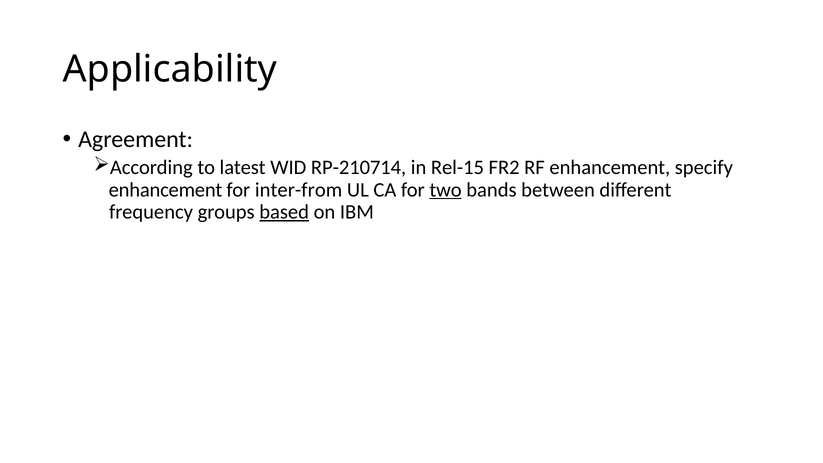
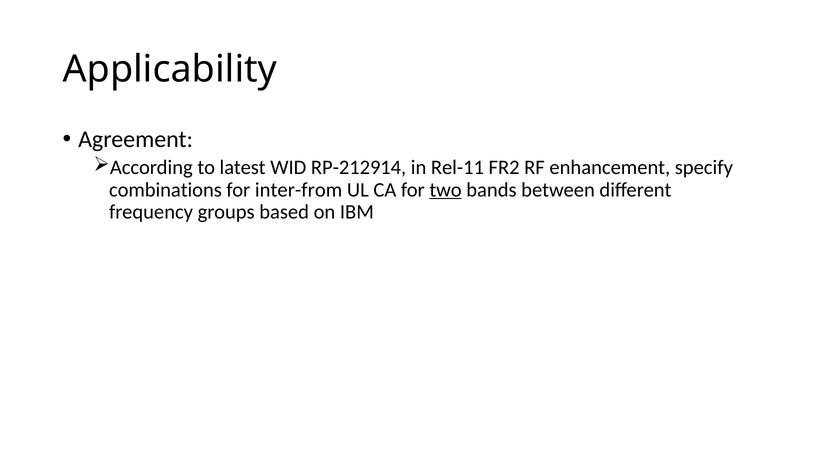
RP-210714: RP-210714 -> RP-212914 (359, 167)
Rel-15: Rel-15 -> Rel-11 (457, 167)
enhancement: enhancement -> combinations (165, 190)
based underline: present -> none (284, 212)
